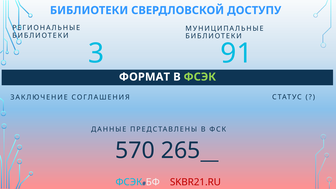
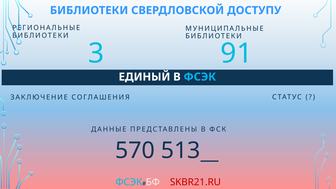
ФОРМАТ: ФОРМАТ -> ЕДИНЫЙ (144, 77)
ФСЭК colour: light green -> light blue (200, 77)
265: 265 -> 513 (181, 151)
